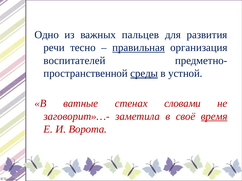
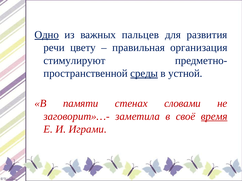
Одно underline: none -> present (47, 35)
тесно: тесно -> цвету (83, 48)
правильная underline: present -> none (139, 48)
воспитателей: воспитателей -> стимулируют (75, 61)
ватные: ватные -> памяти (81, 104)
Ворота: Ворота -> Играми (88, 130)
